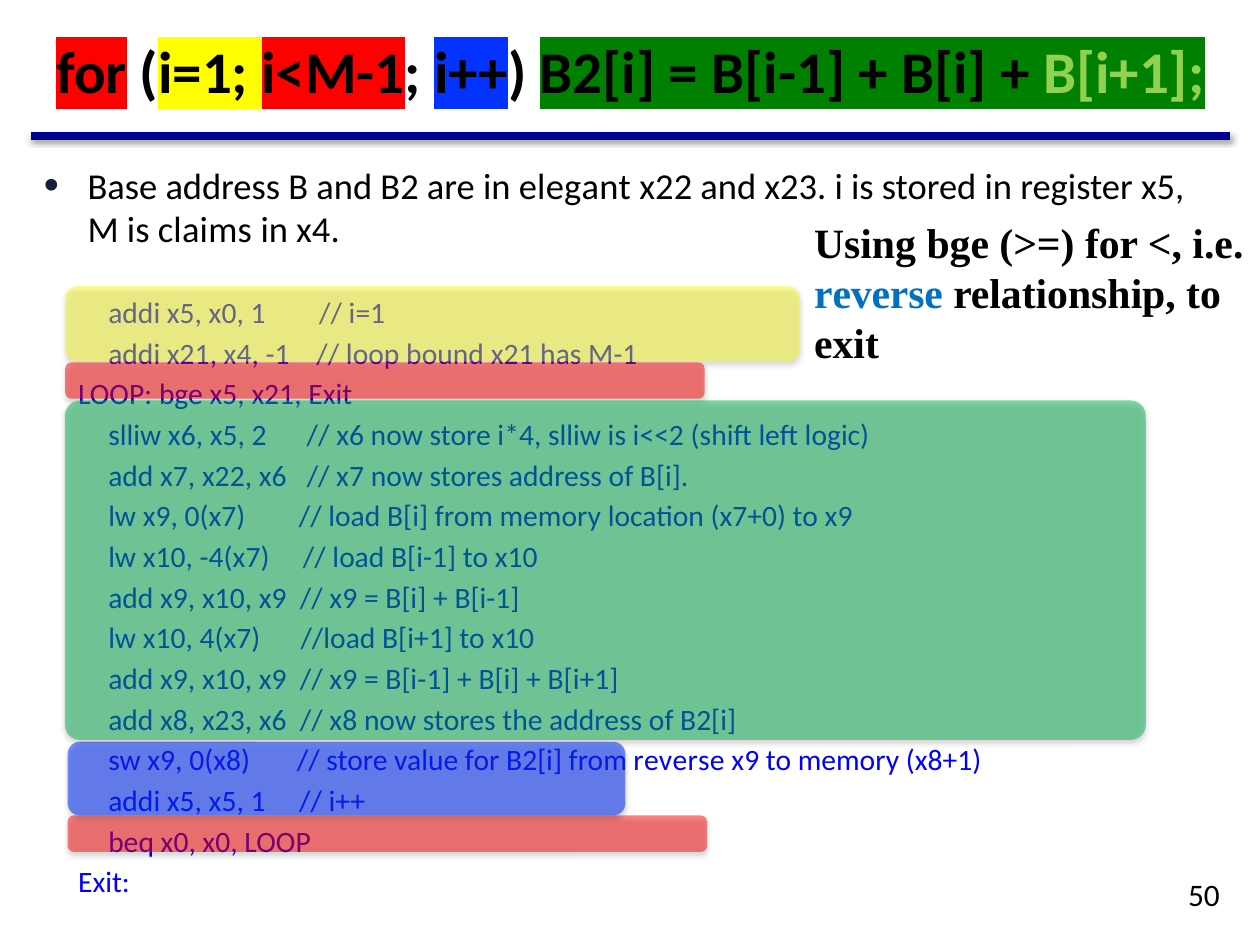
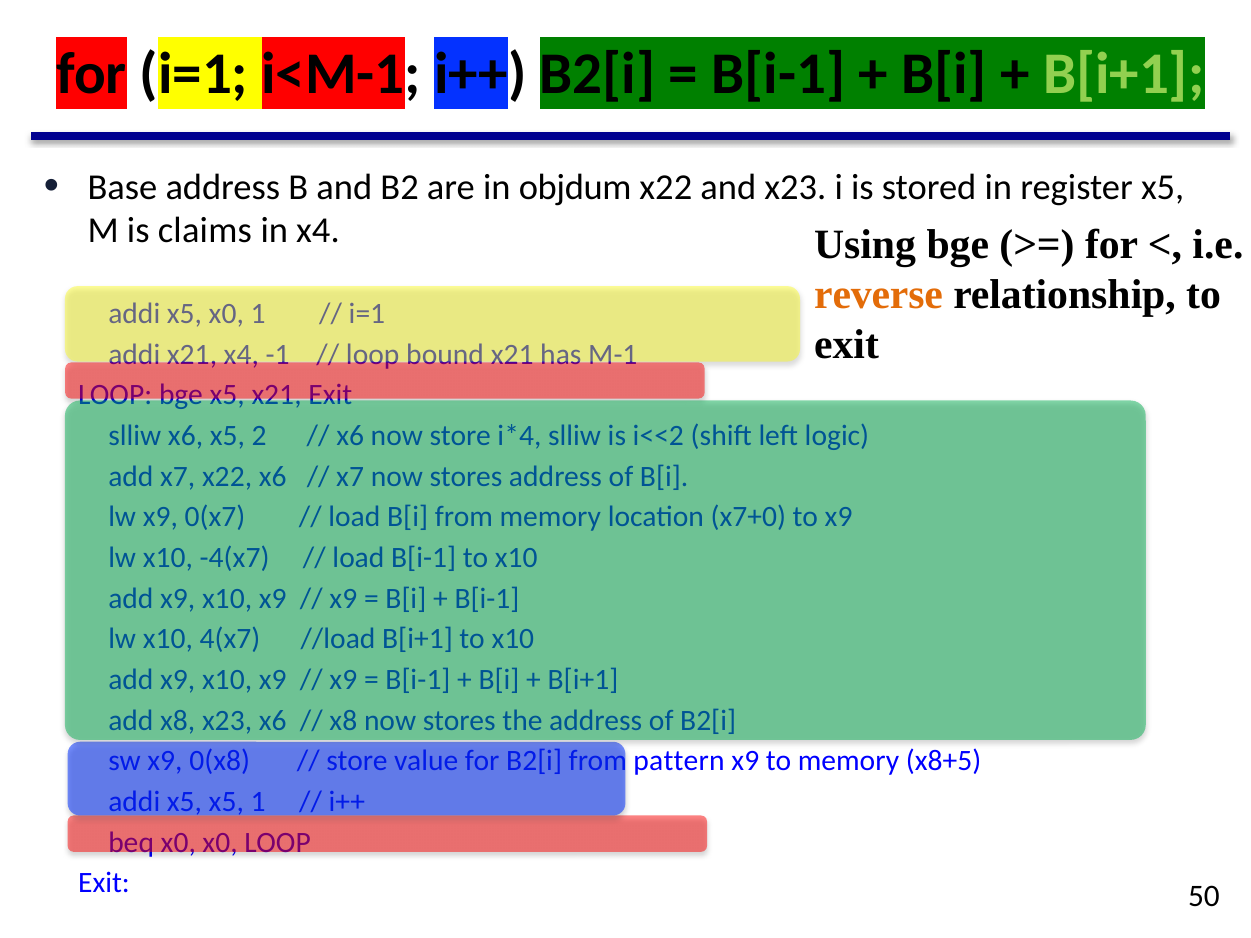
elegant: elegant -> objdum (575, 187)
reverse colour: blue -> orange (879, 295)
reverse: reverse -> pattern (679, 761)
x8+1: x8+1 -> x8+5 (944, 761)
